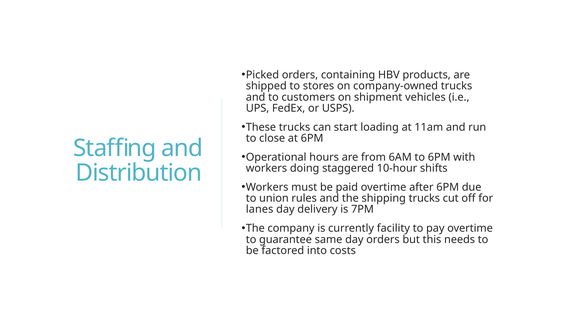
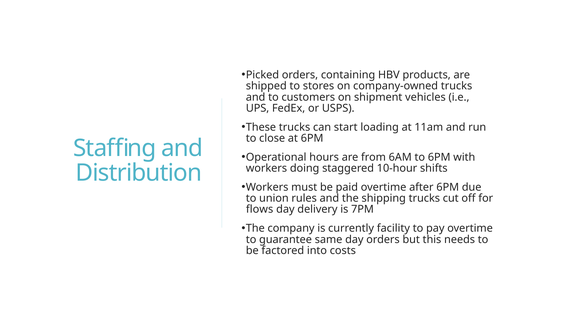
lanes: lanes -> flows (260, 210)
